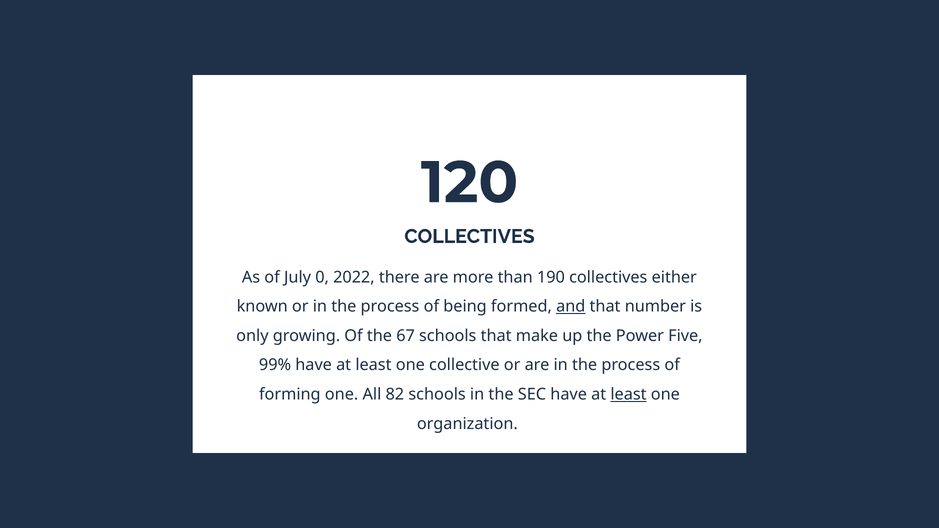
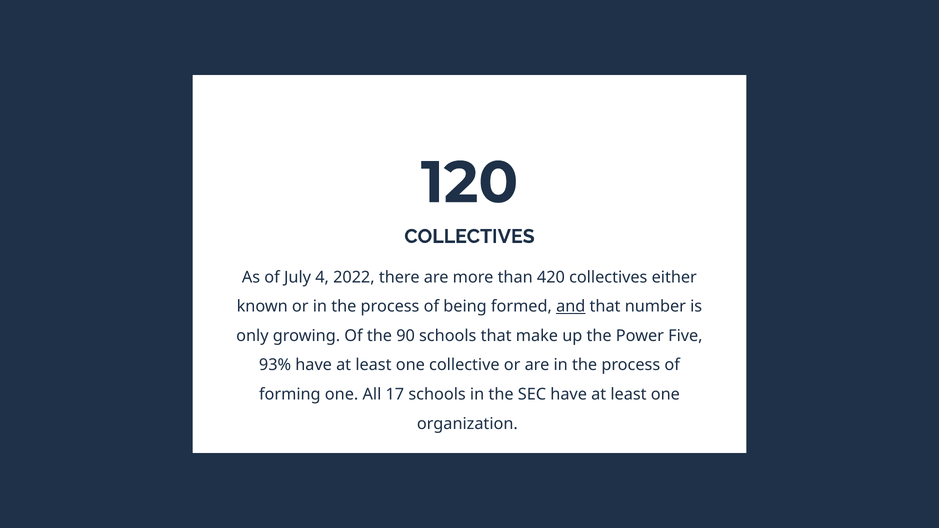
0: 0 -> 4 (322, 277)
190: 190 -> 420 (551, 277)
67: 67 -> 90 (406, 336)
99%: 99% -> 93% (275, 365)
82: 82 -> 17 (395, 395)
least underline: present -> none (629, 395)
